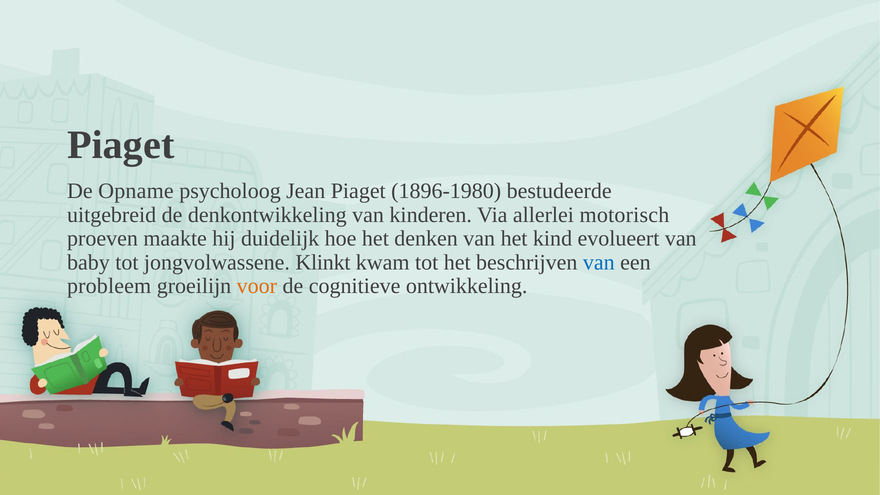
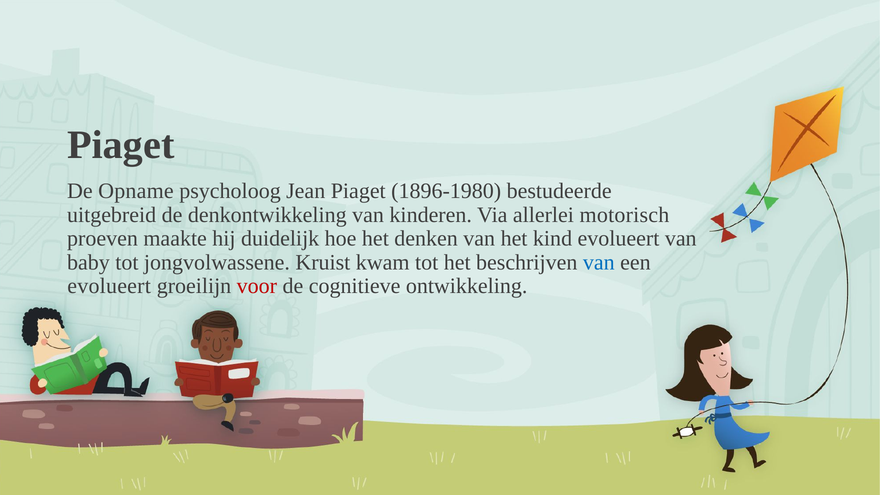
Klinkt: Klinkt -> Kruist (323, 262)
probleem: probleem -> evolueert (109, 286)
voor colour: orange -> red (257, 286)
